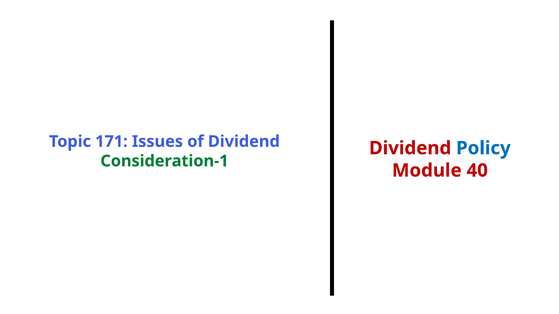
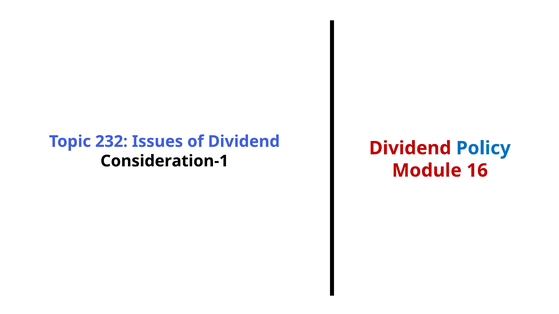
171: 171 -> 232 (111, 142)
Consideration-1 colour: green -> black (164, 161)
40: 40 -> 16 (477, 171)
